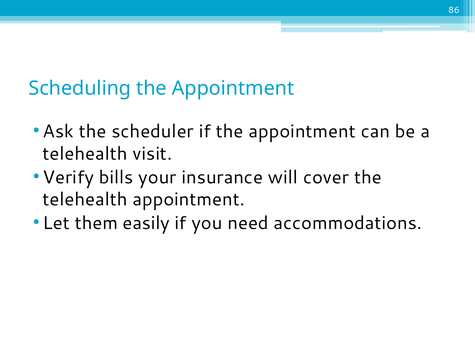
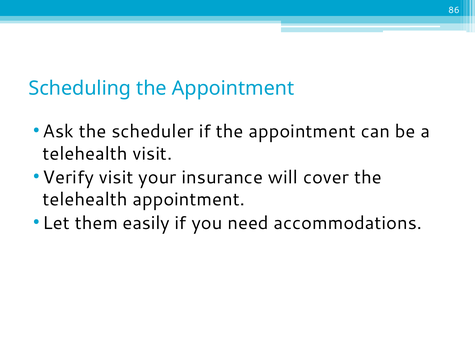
Verify bills: bills -> visit (116, 177)
